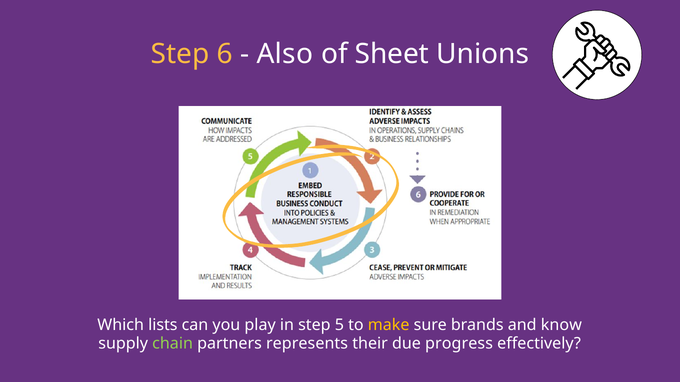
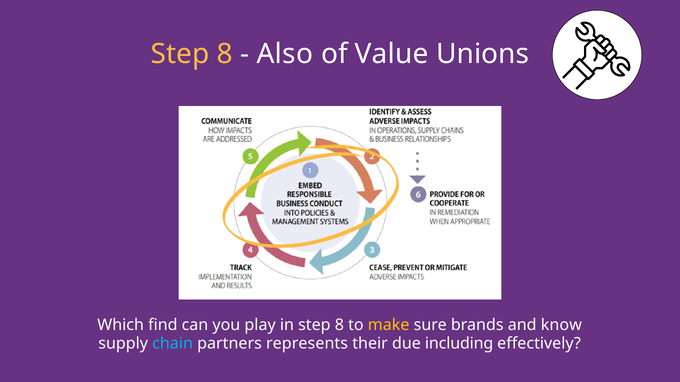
6: 6 -> 8 (225, 54)
Sheet: Sheet -> Value (392, 54)
lists: lists -> find (163, 325)
in step 5: 5 -> 8 (339, 325)
chain colour: light green -> light blue (173, 344)
progress: progress -> including (459, 344)
